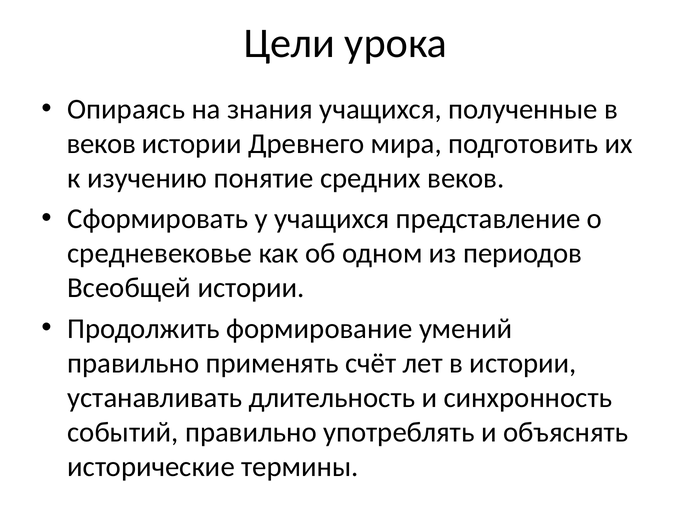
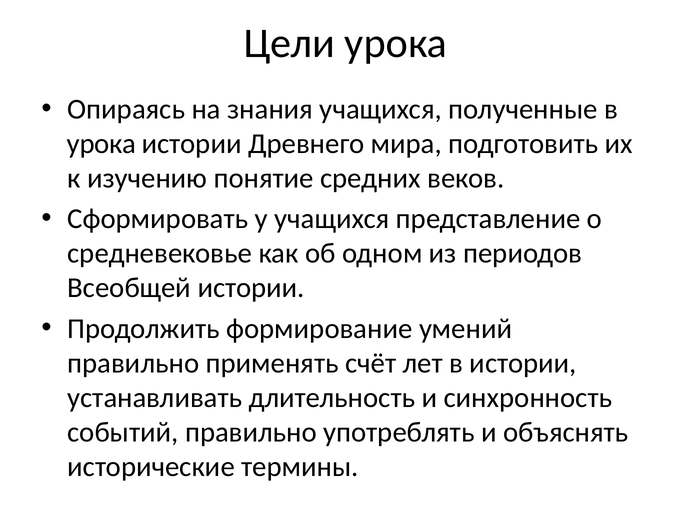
веков: веков -> урока (101, 144)
